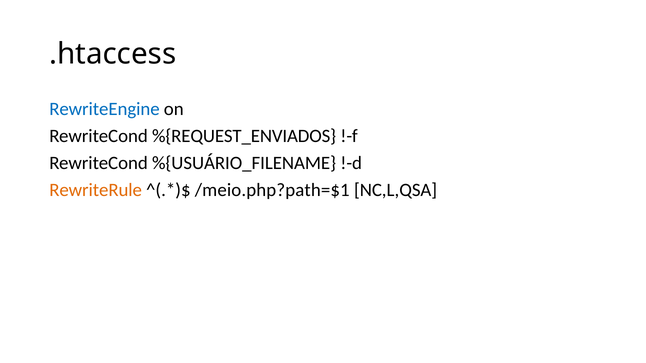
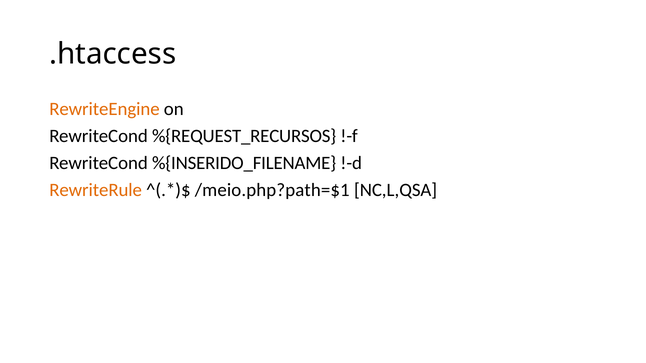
RewriteEngine colour: blue -> orange (104, 109)
%{REQUEST_ENVIADOS: %{REQUEST_ENVIADOS -> %{REQUEST_RECURSOS (244, 136)
%{USUÁRIO_FILENAME: %{USUÁRIO_FILENAME -> %{INSERIDO_FILENAME (244, 163)
